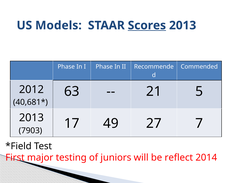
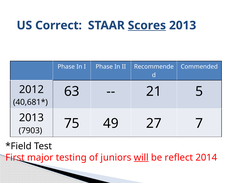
Models: Models -> Correct (59, 25)
17: 17 -> 75 (72, 123)
will underline: none -> present (141, 157)
